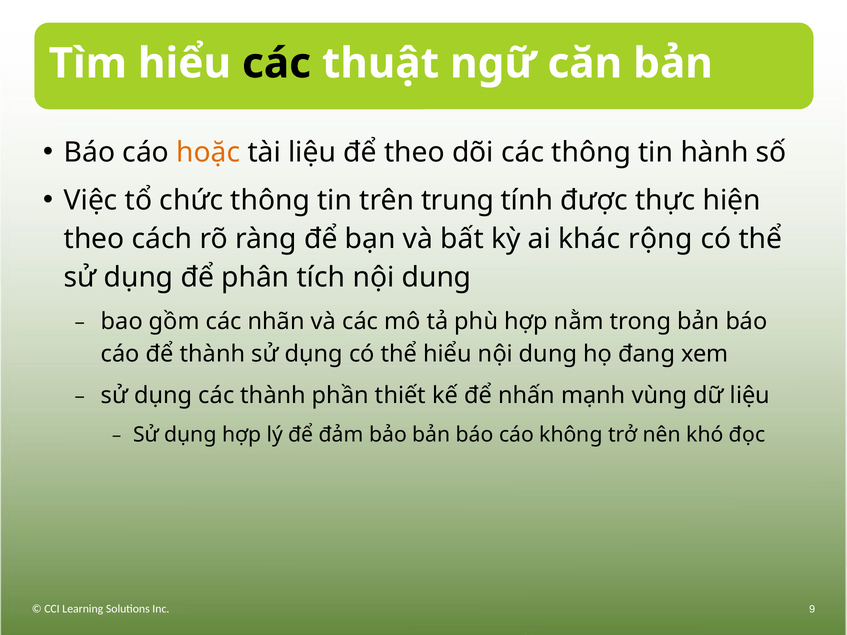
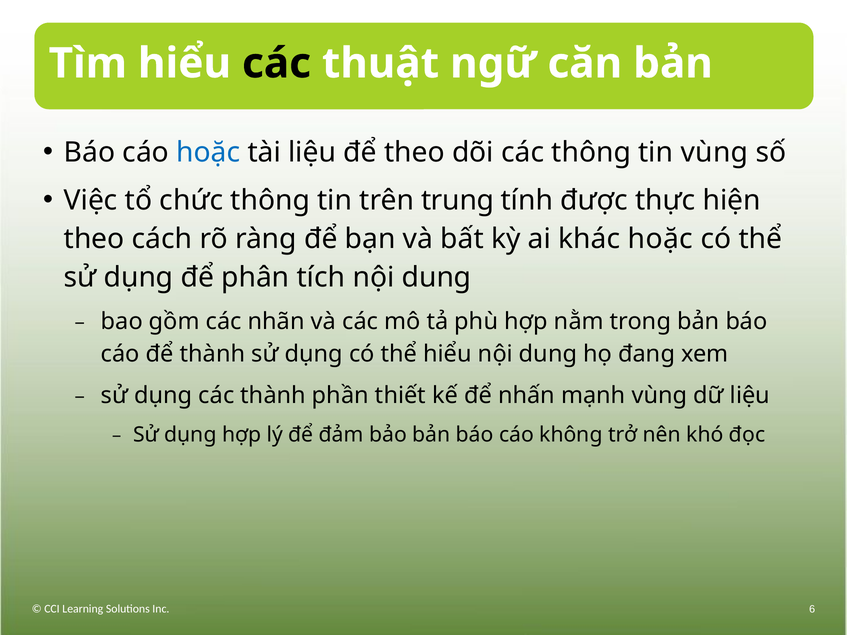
hoặc colour: orange -> blue (208, 152)
tin hành: hành -> vùng (714, 152)
khác rộng: rộng -> hoặc (660, 239)
9: 9 -> 6 (812, 609)
